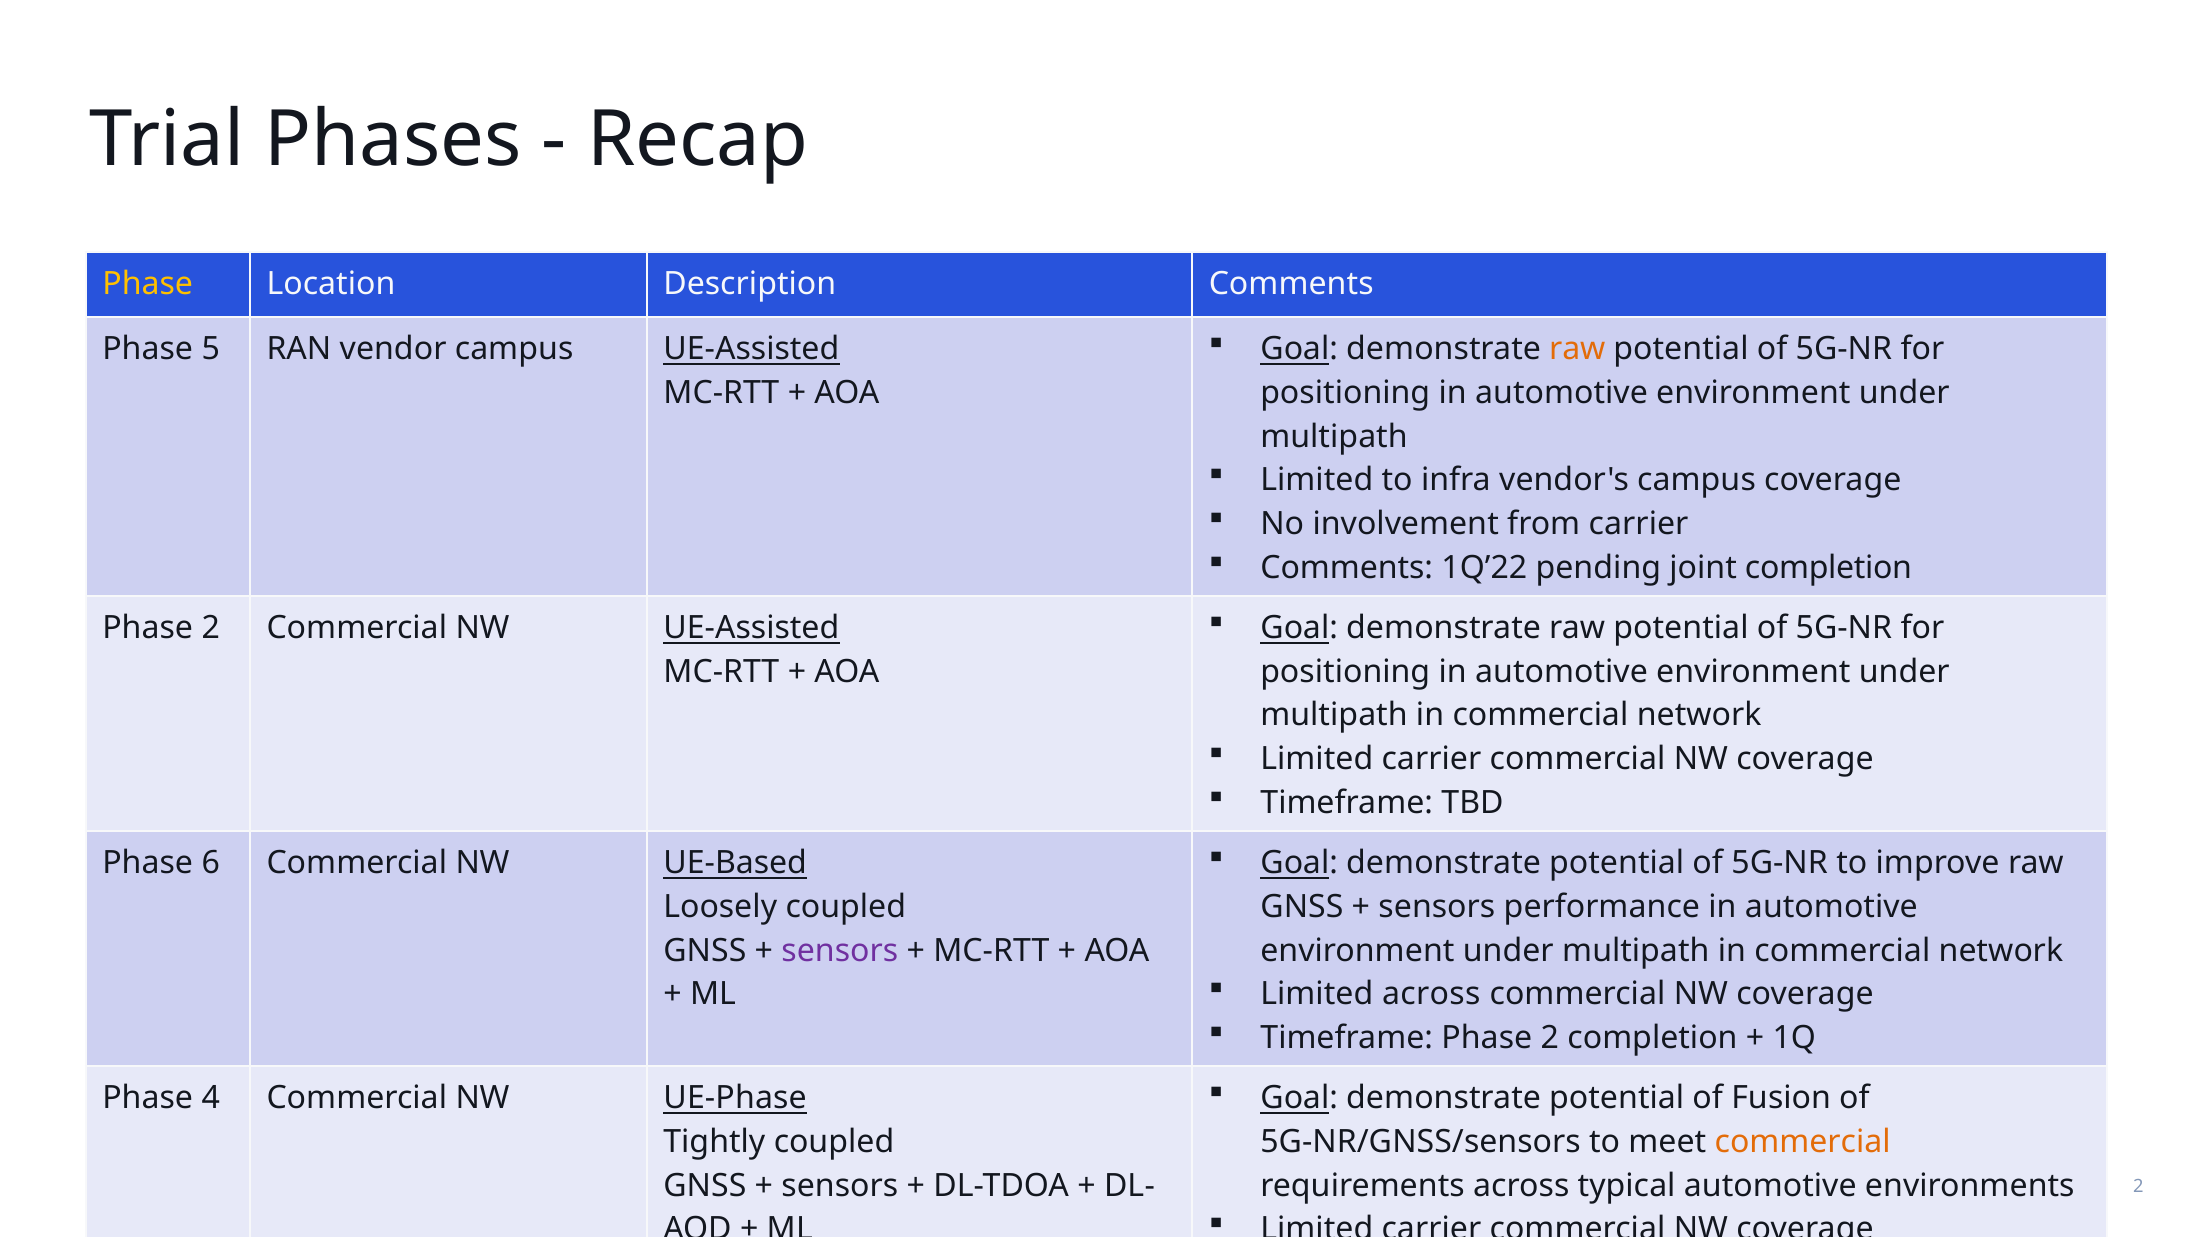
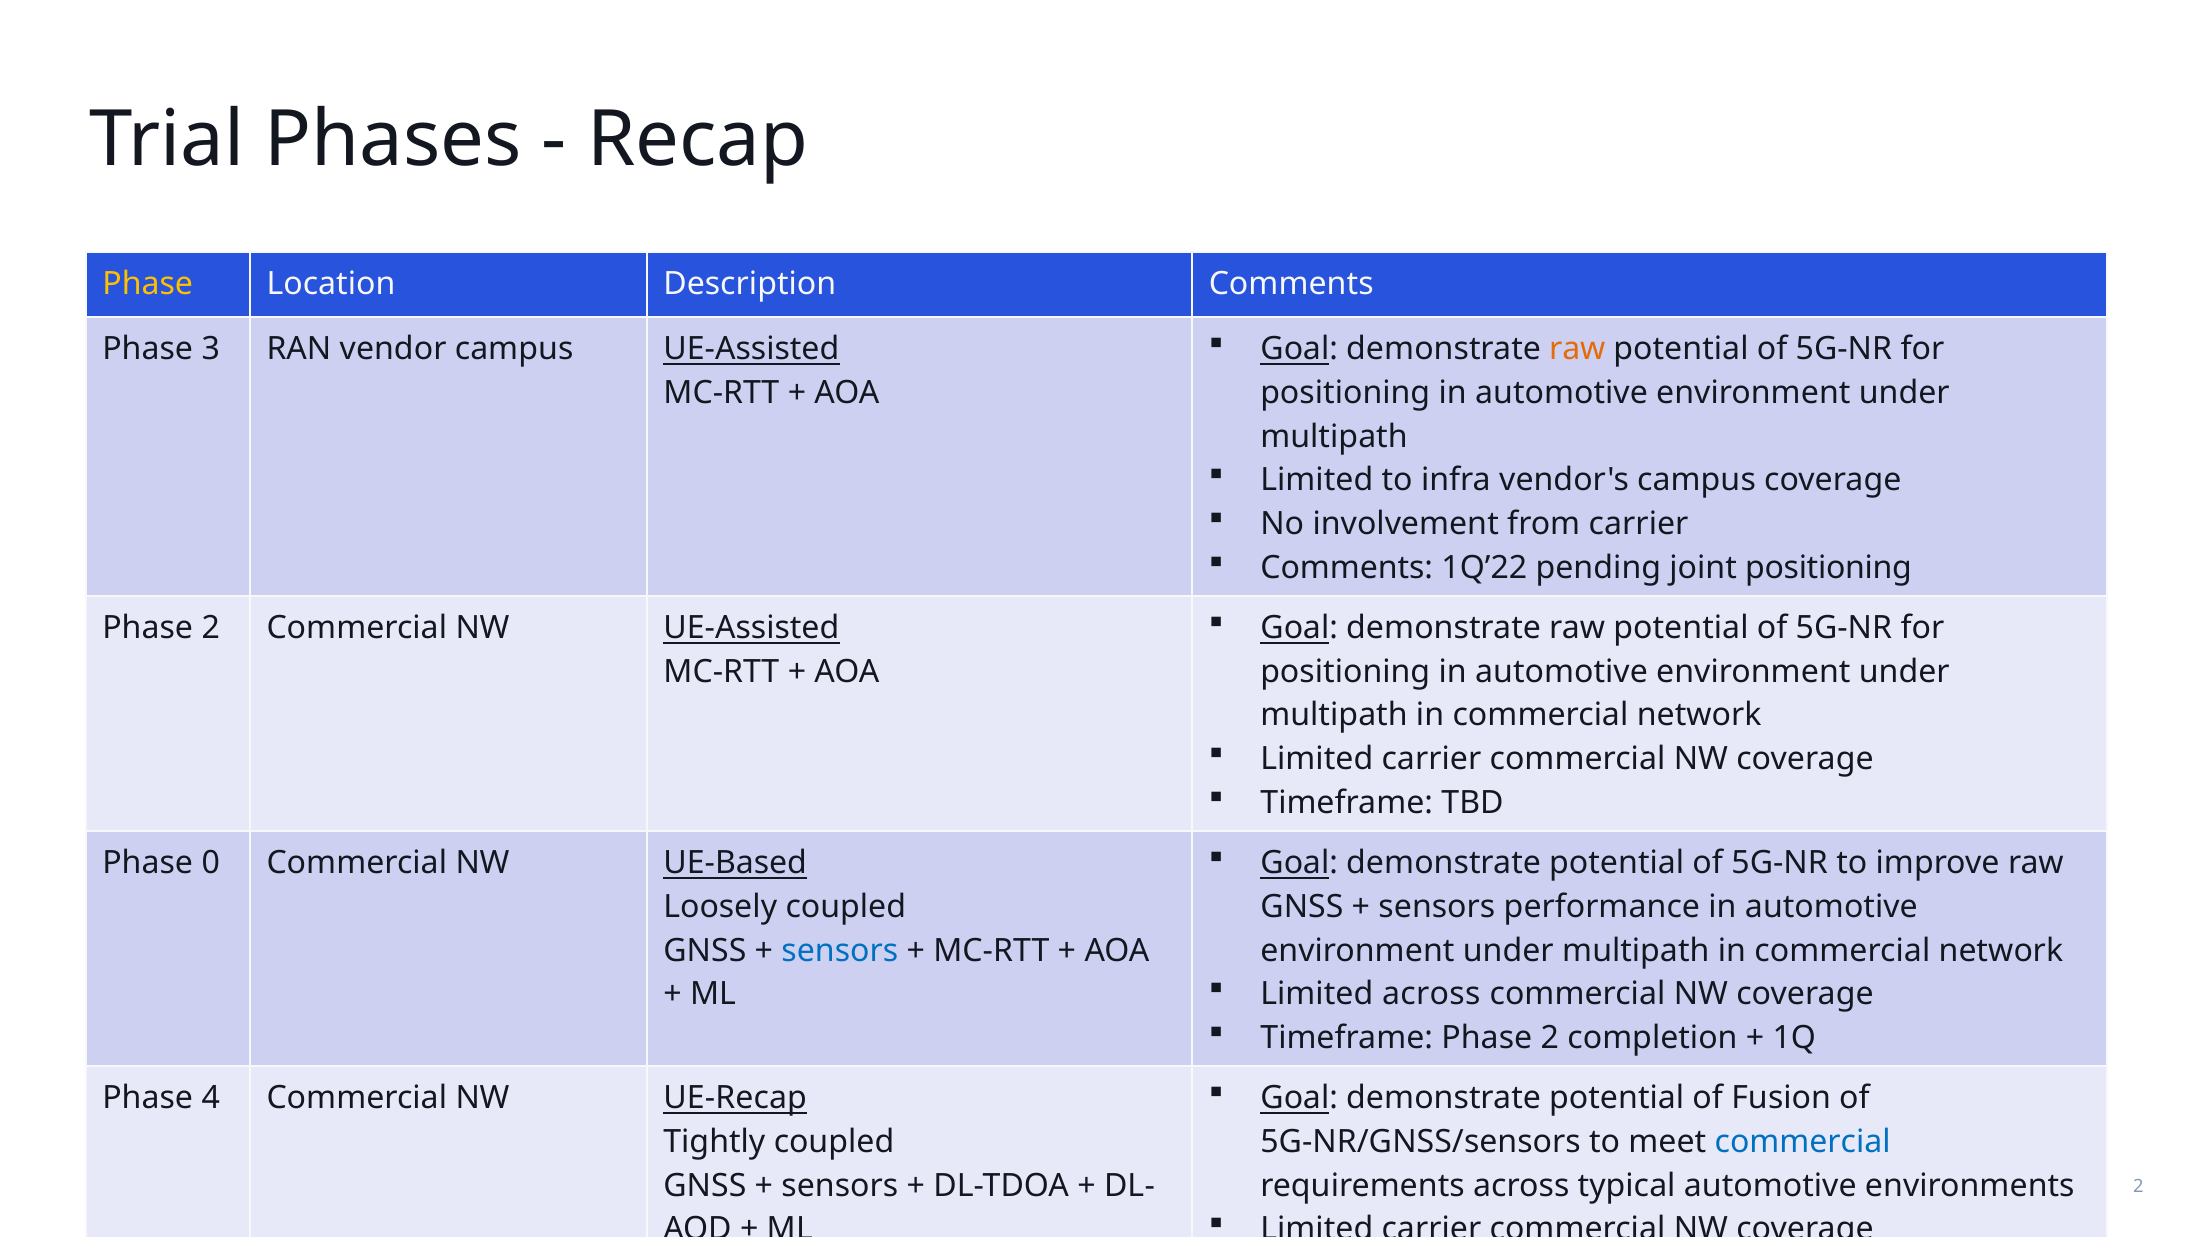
5: 5 -> 3 (211, 349)
joint completion: completion -> positioning (1829, 568)
6: 6 -> 0 (211, 863)
sensors colour: purple -> blue (840, 950)
UE-Phase: UE-Phase -> UE-Recap (735, 1098)
commercial colour: orange -> blue (1803, 1142)
